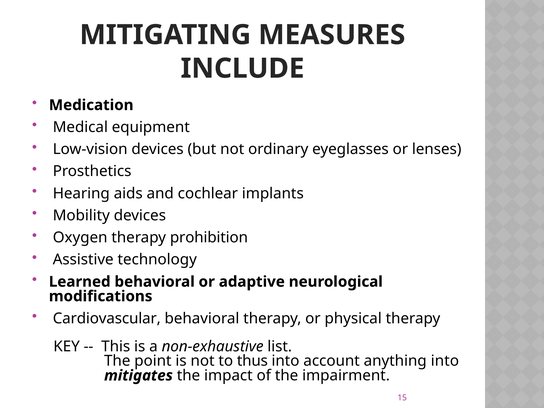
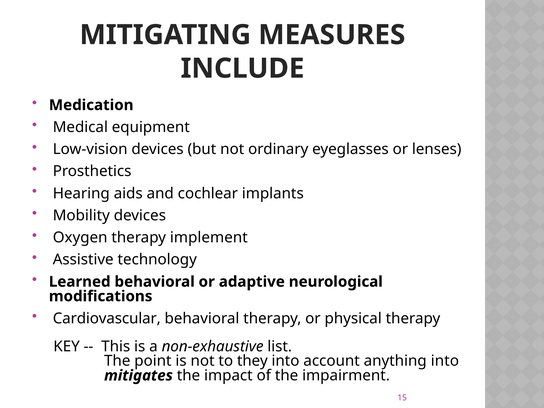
prohibition: prohibition -> implement (209, 238)
thus: thus -> they (252, 361)
